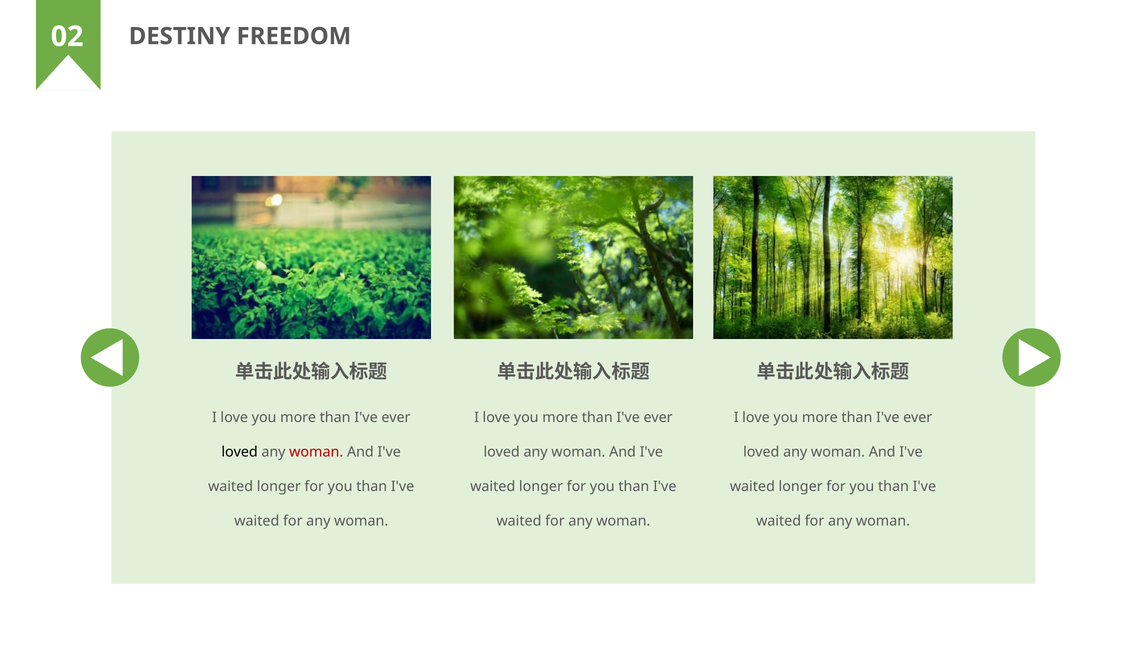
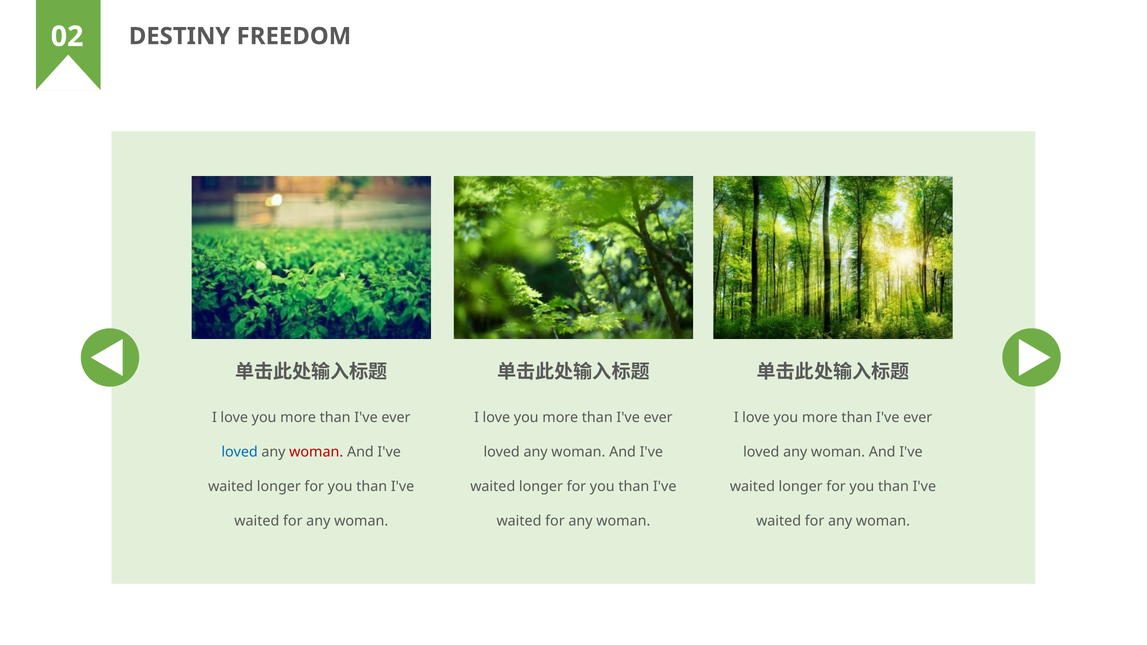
loved colour: black -> blue (240, 452)
